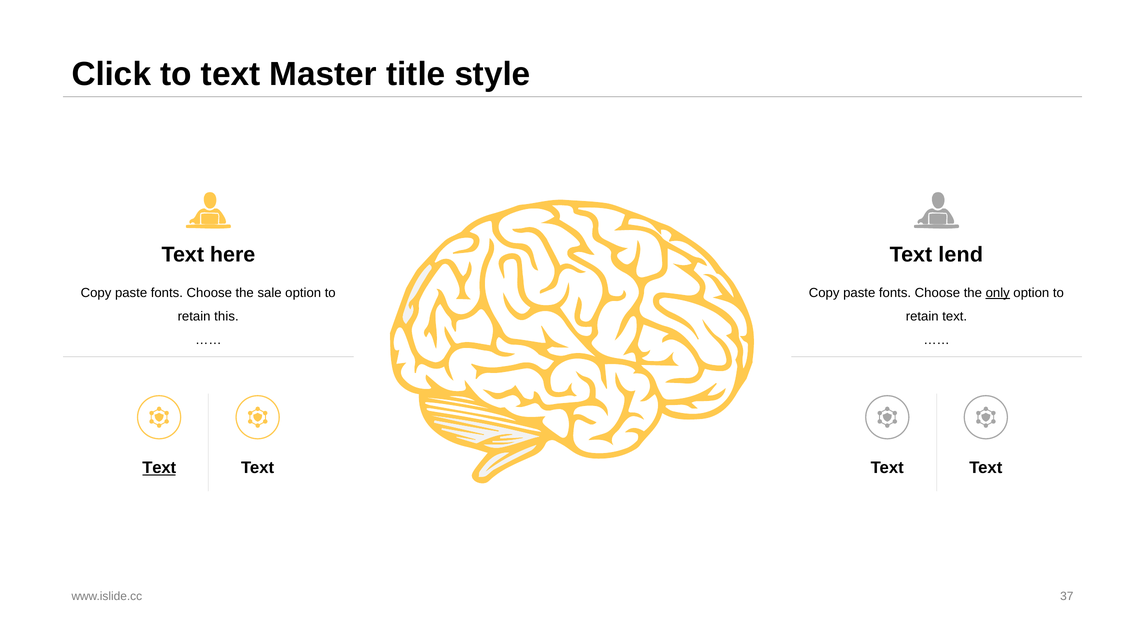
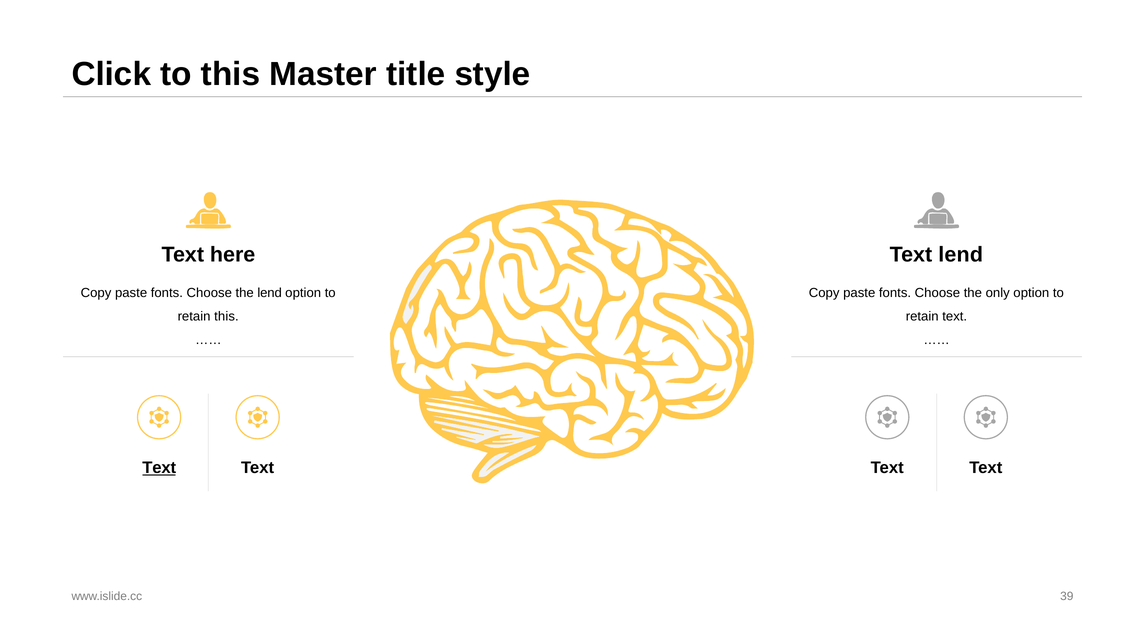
to text: text -> this (231, 74)
the sale: sale -> lend (270, 293)
only underline: present -> none (998, 293)
37: 37 -> 39 (1067, 597)
